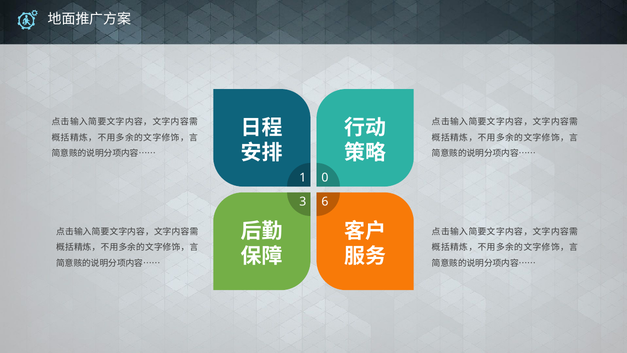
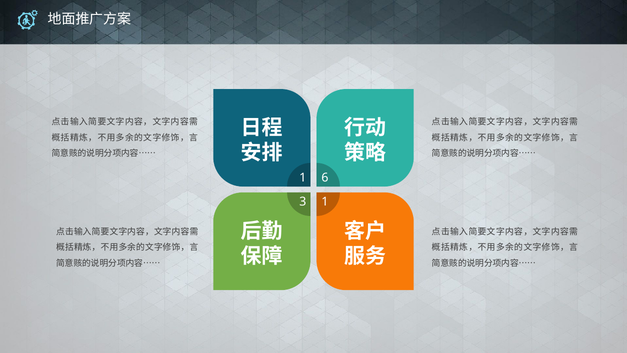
0: 0 -> 6 (325, 177)
3 6: 6 -> 1 (325, 202)
